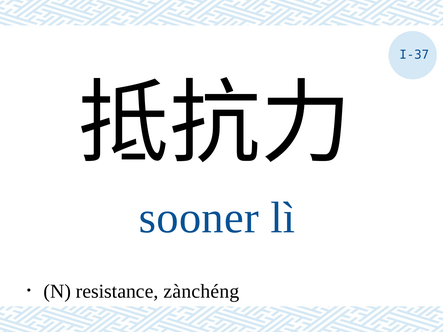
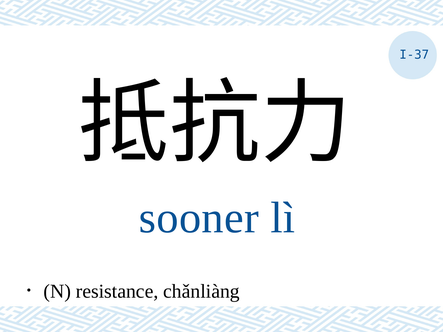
zànchéng: zànchéng -> chǎnliàng (202, 292)
